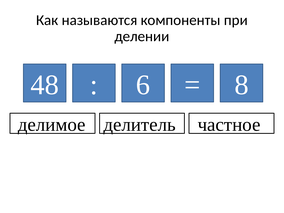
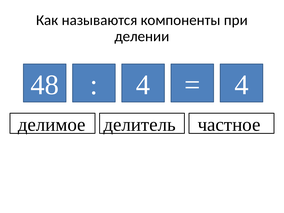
6: 6 -> 4 (143, 85)
8: 8 -> 4 (242, 85)
